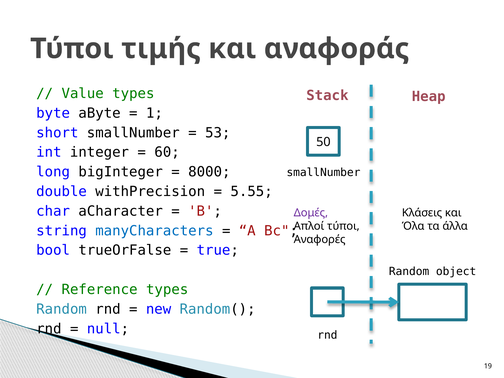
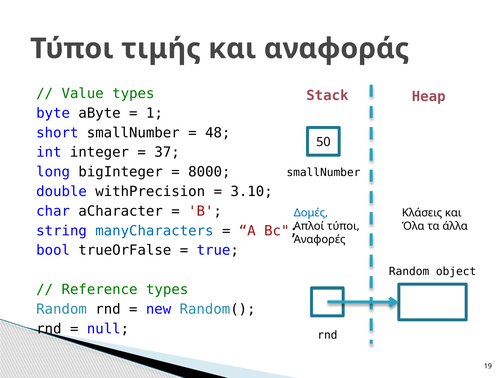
53: 53 -> 48 (218, 133)
60: 60 -> 37 (167, 152)
5.55: 5.55 -> 3.10 (252, 192)
Δομές colour: purple -> blue (311, 213)
